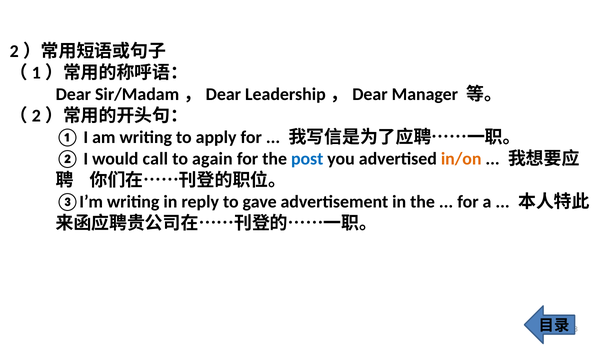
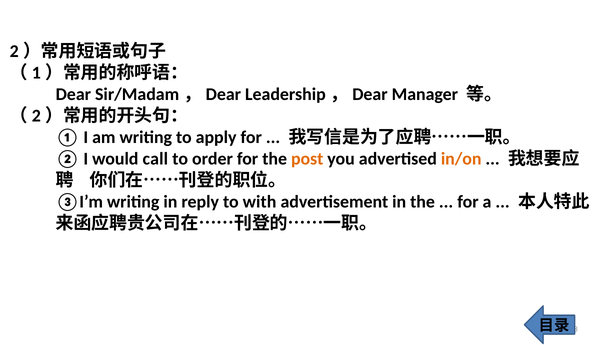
again: again -> order (212, 159)
post colour: blue -> orange (307, 159)
gave: gave -> with (260, 202)
